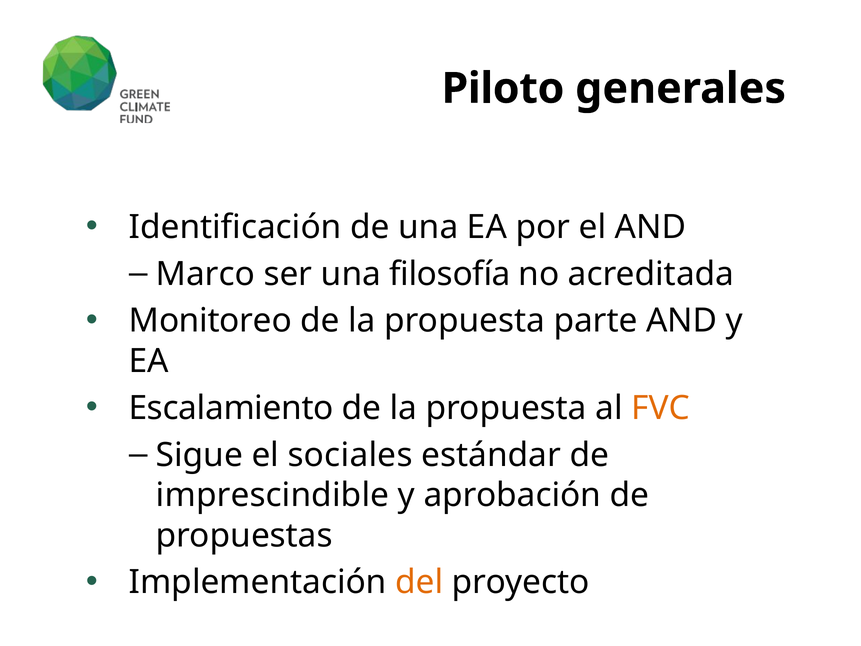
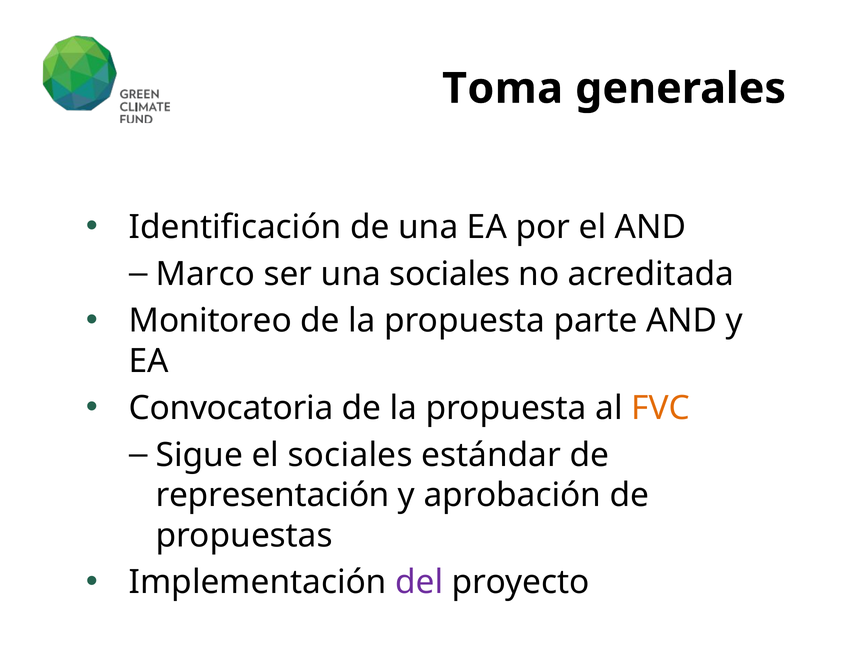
Piloto: Piloto -> Toma (503, 89)
una filosofía: filosofía -> sociales (450, 274)
Escalamiento: Escalamiento -> Convocatoria (231, 408)
imprescindible: imprescindible -> representación (273, 495)
del colour: orange -> purple (419, 582)
